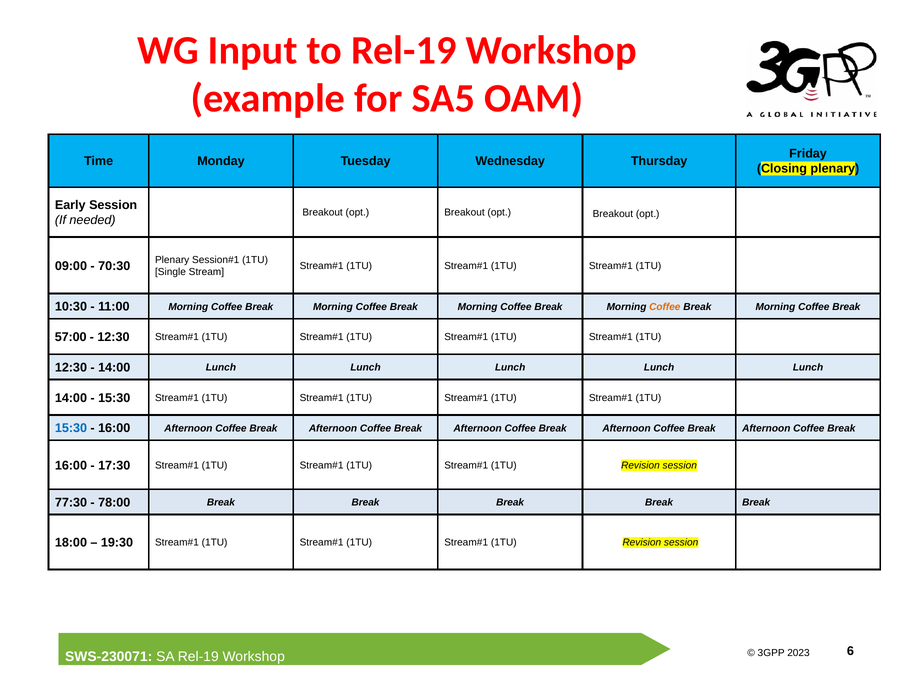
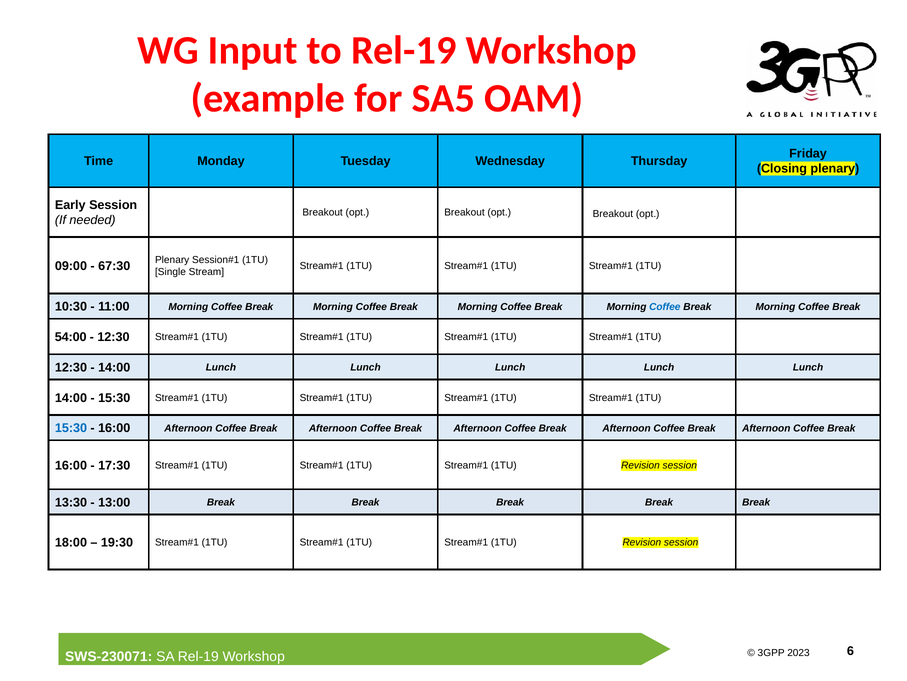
70:30: 70:30 -> 67:30 (114, 266)
Coffee colour: orange -> blue (665, 306)
57:00: 57:00 -> 54:00 (71, 337)
77:30: 77:30 -> 13:30 (71, 502)
78:00: 78:00 -> 13:00 (114, 502)
